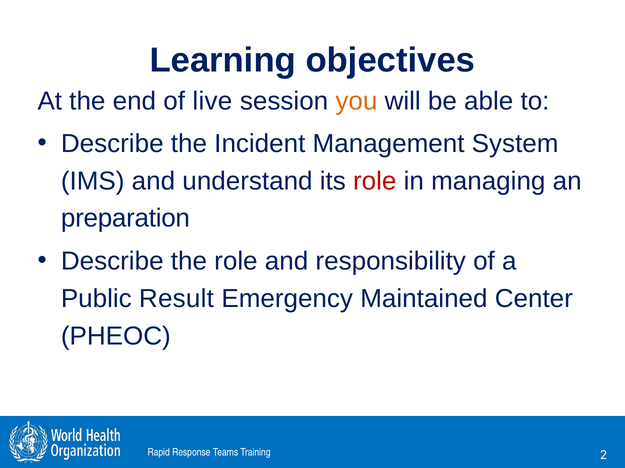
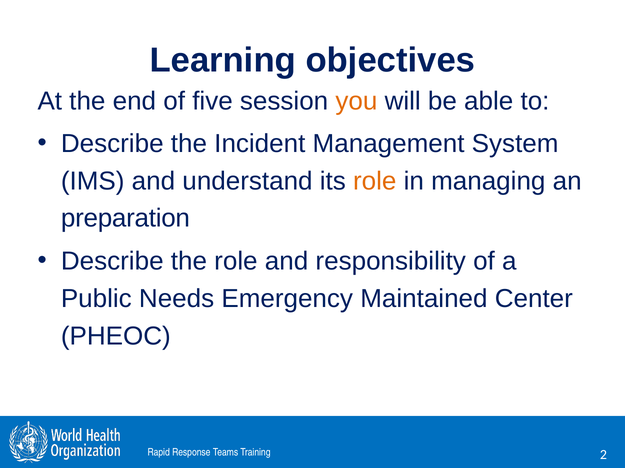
live: live -> five (213, 101)
role colour: red -> orange (375, 181)
Result: Result -> Needs (177, 299)
